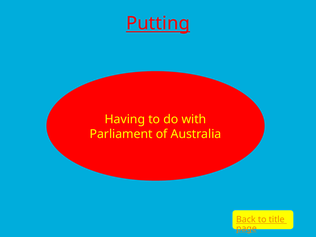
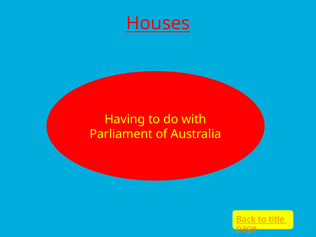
Putting: Putting -> Houses (158, 23)
